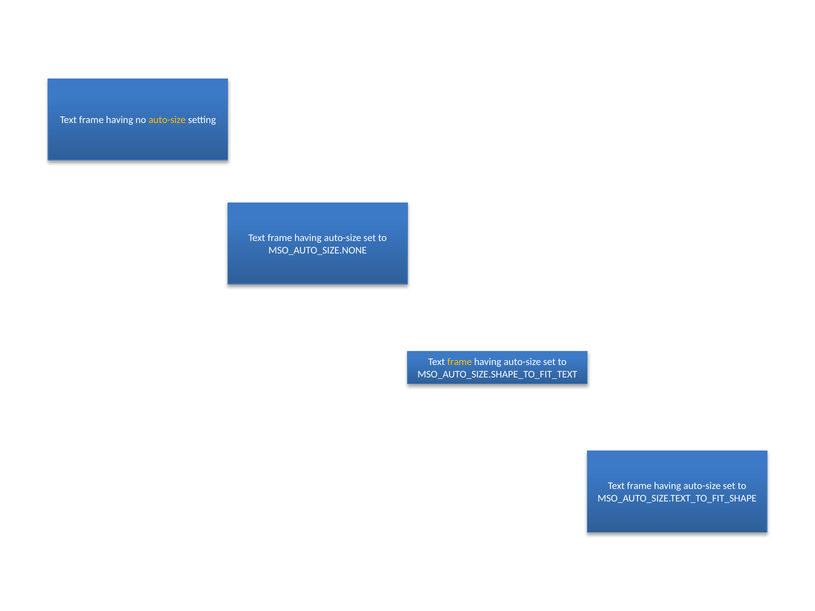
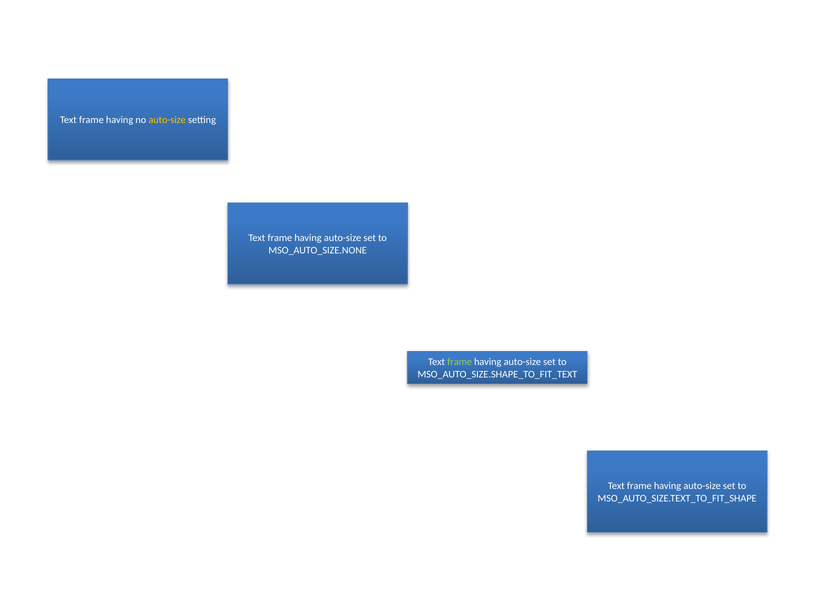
frame colour: yellow -> light green (460, 362)
